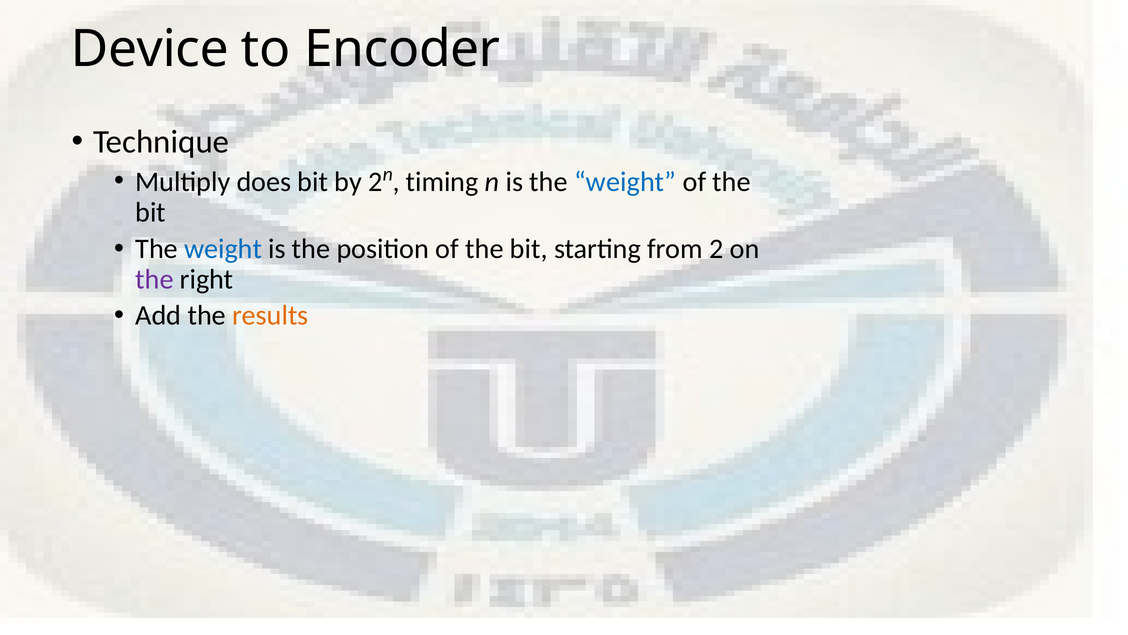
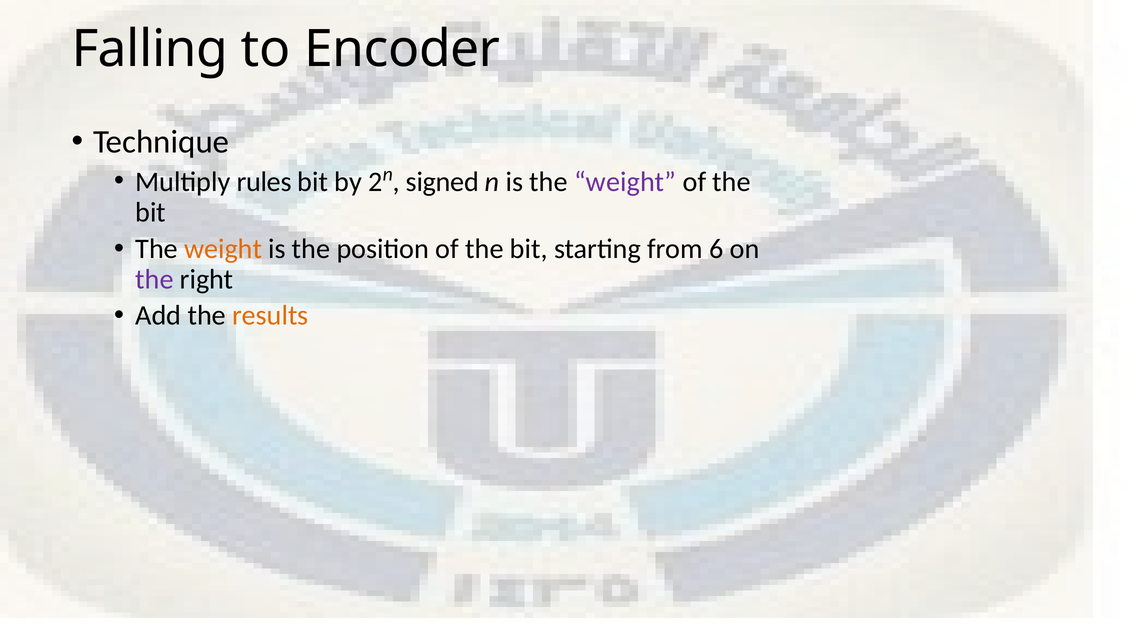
Device: Device -> Falling (150, 49)
does: does -> rules (264, 182)
timing: timing -> signed (442, 182)
weight colour: blue -> purple (625, 182)
weight colour: blue -> orange (223, 249)
from 2: 2 -> 6 (716, 249)
